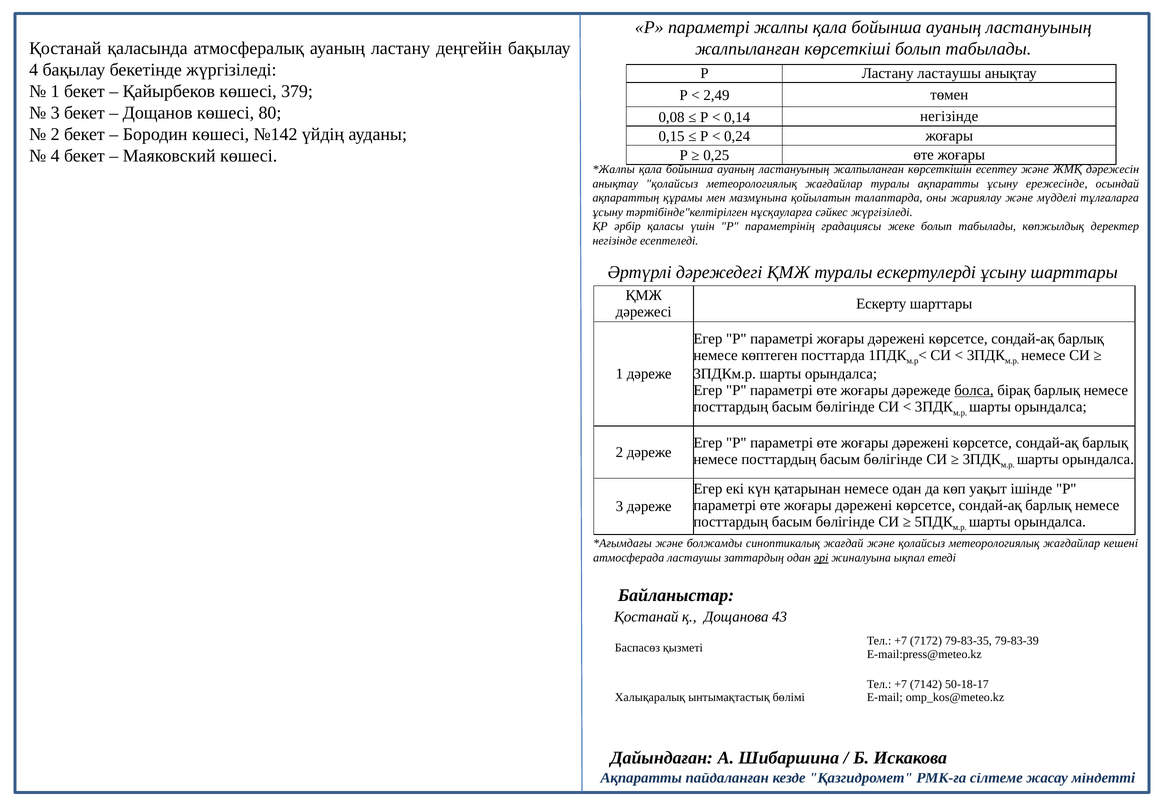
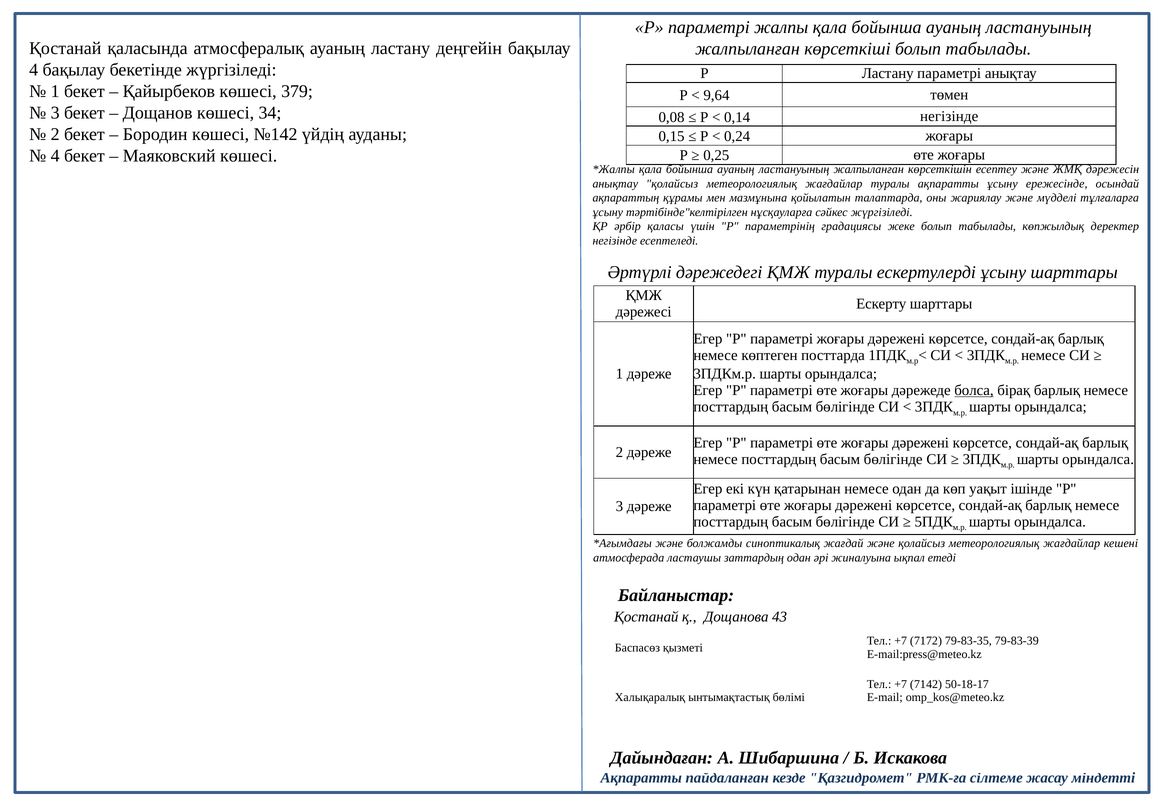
Ластану ластаушы: ластаушы -> параметрі (949, 74)
2,49: 2,49 -> 9,64 (716, 95)
80: 80 -> 34 (270, 113)
әрі underline: present -> none (821, 558)
